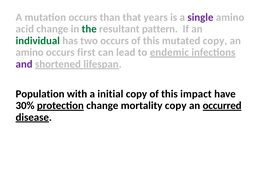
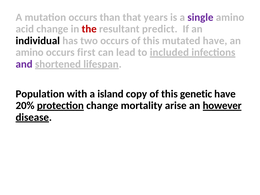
the colour: green -> red (89, 29)
pattern: pattern -> predict (160, 29)
individual colour: green -> black (38, 41)
mutated copy: copy -> have (215, 41)
endemic: endemic -> included (169, 52)
initial: initial -> island (110, 94)
impact: impact -> genetic (196, 94)
30%: 30% -> 20% (25, 106)
mortality copy: copy -> arise (176, 106)
occurred: occurred -> however (222, 106)
